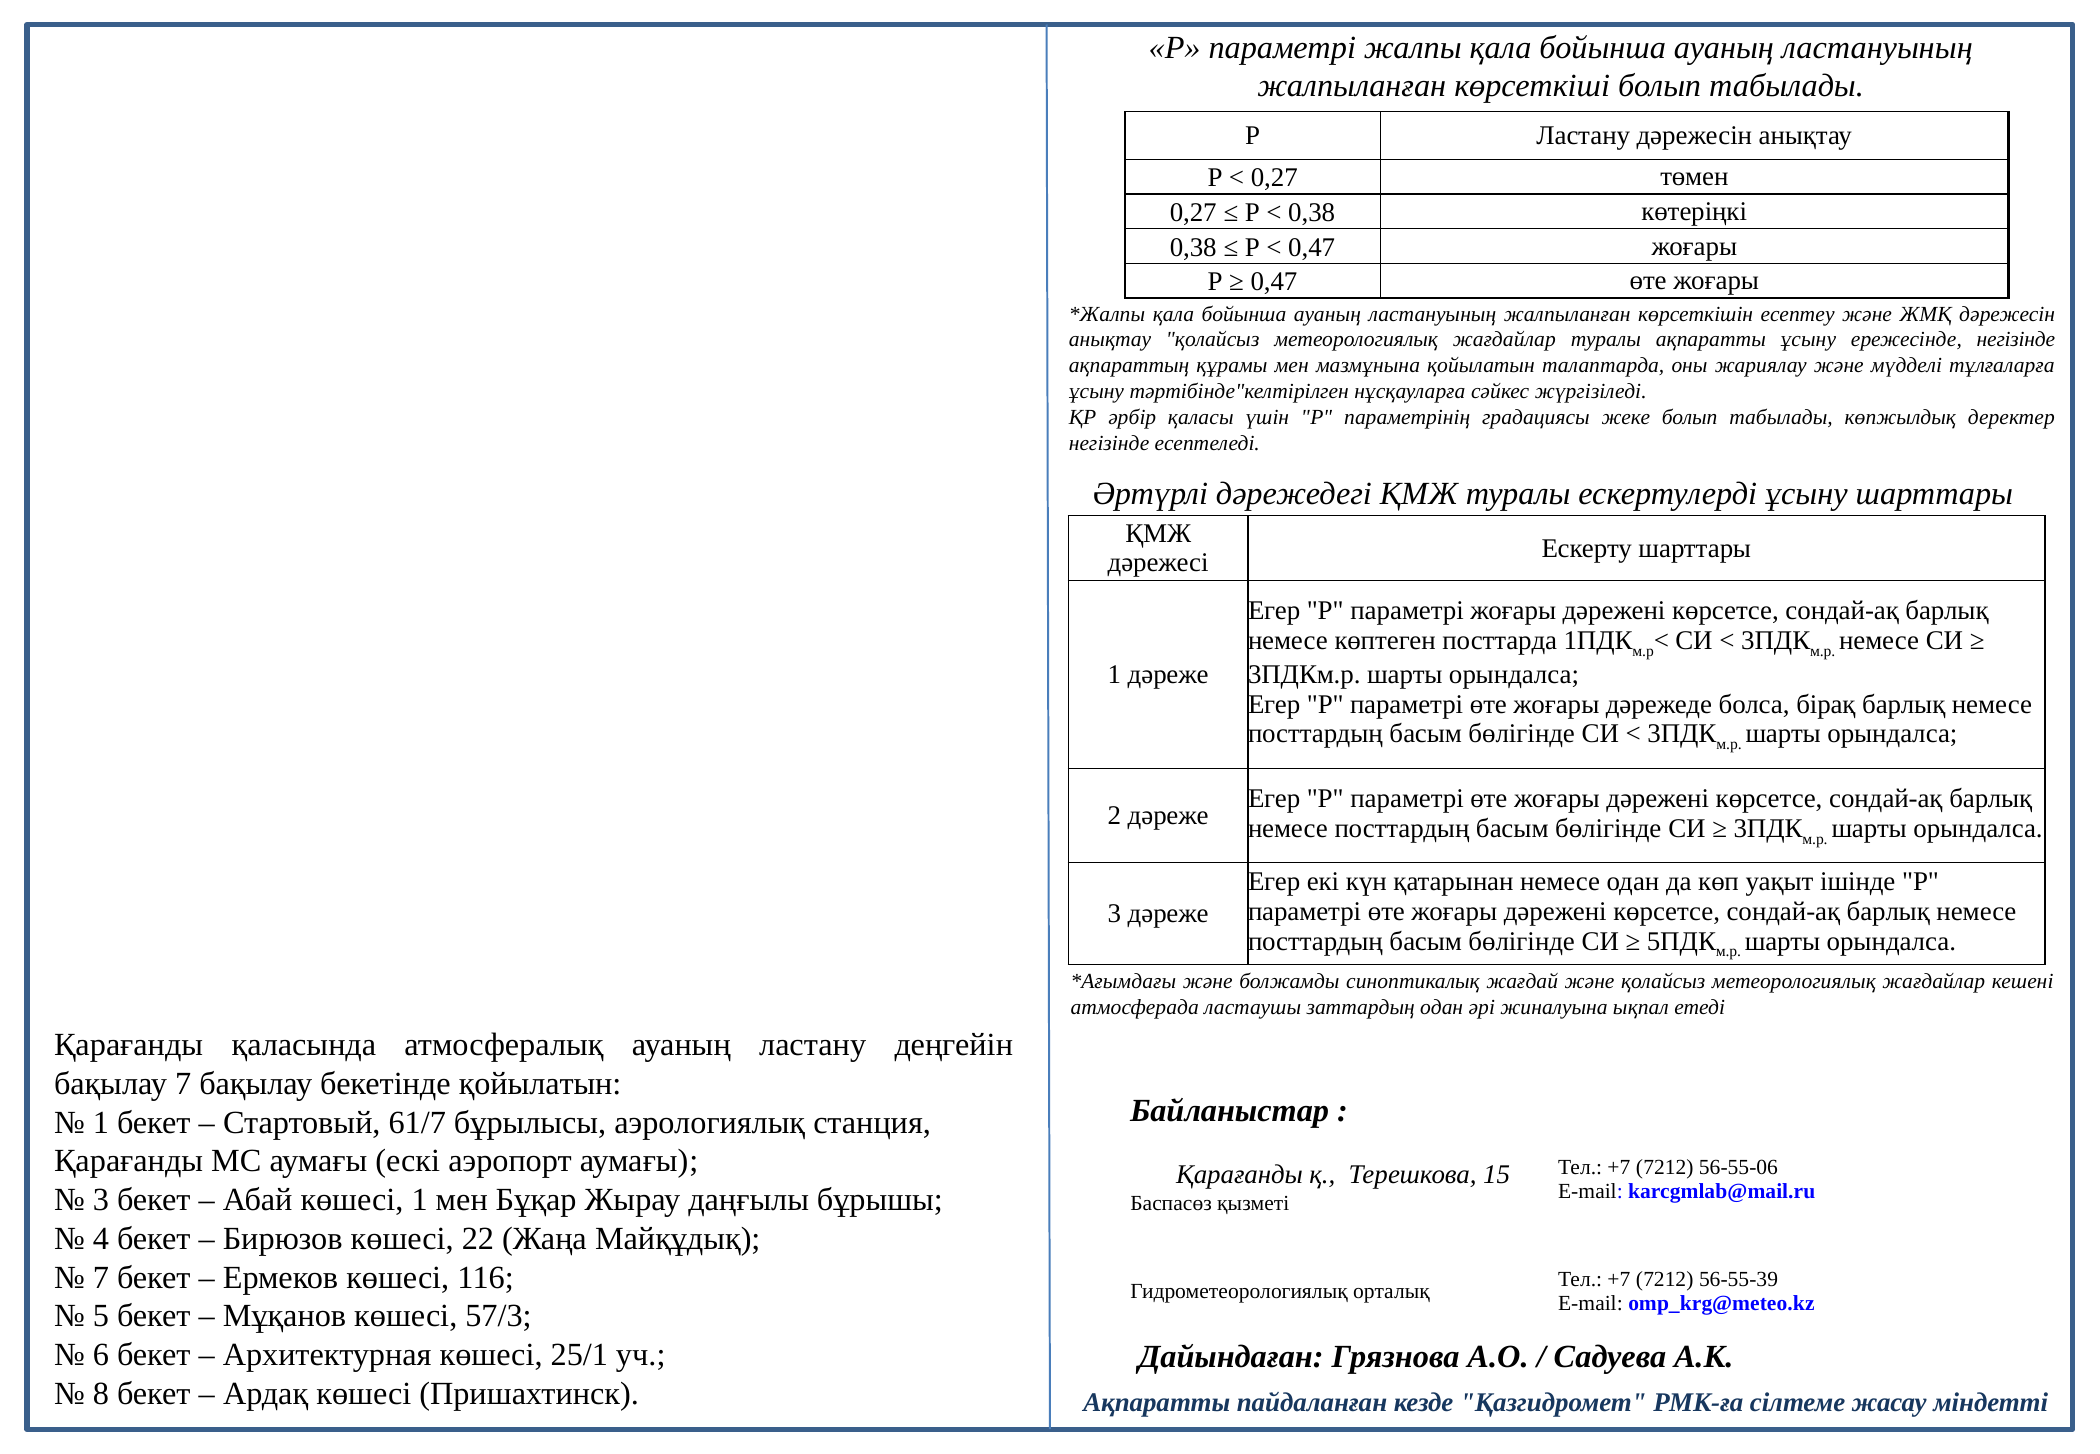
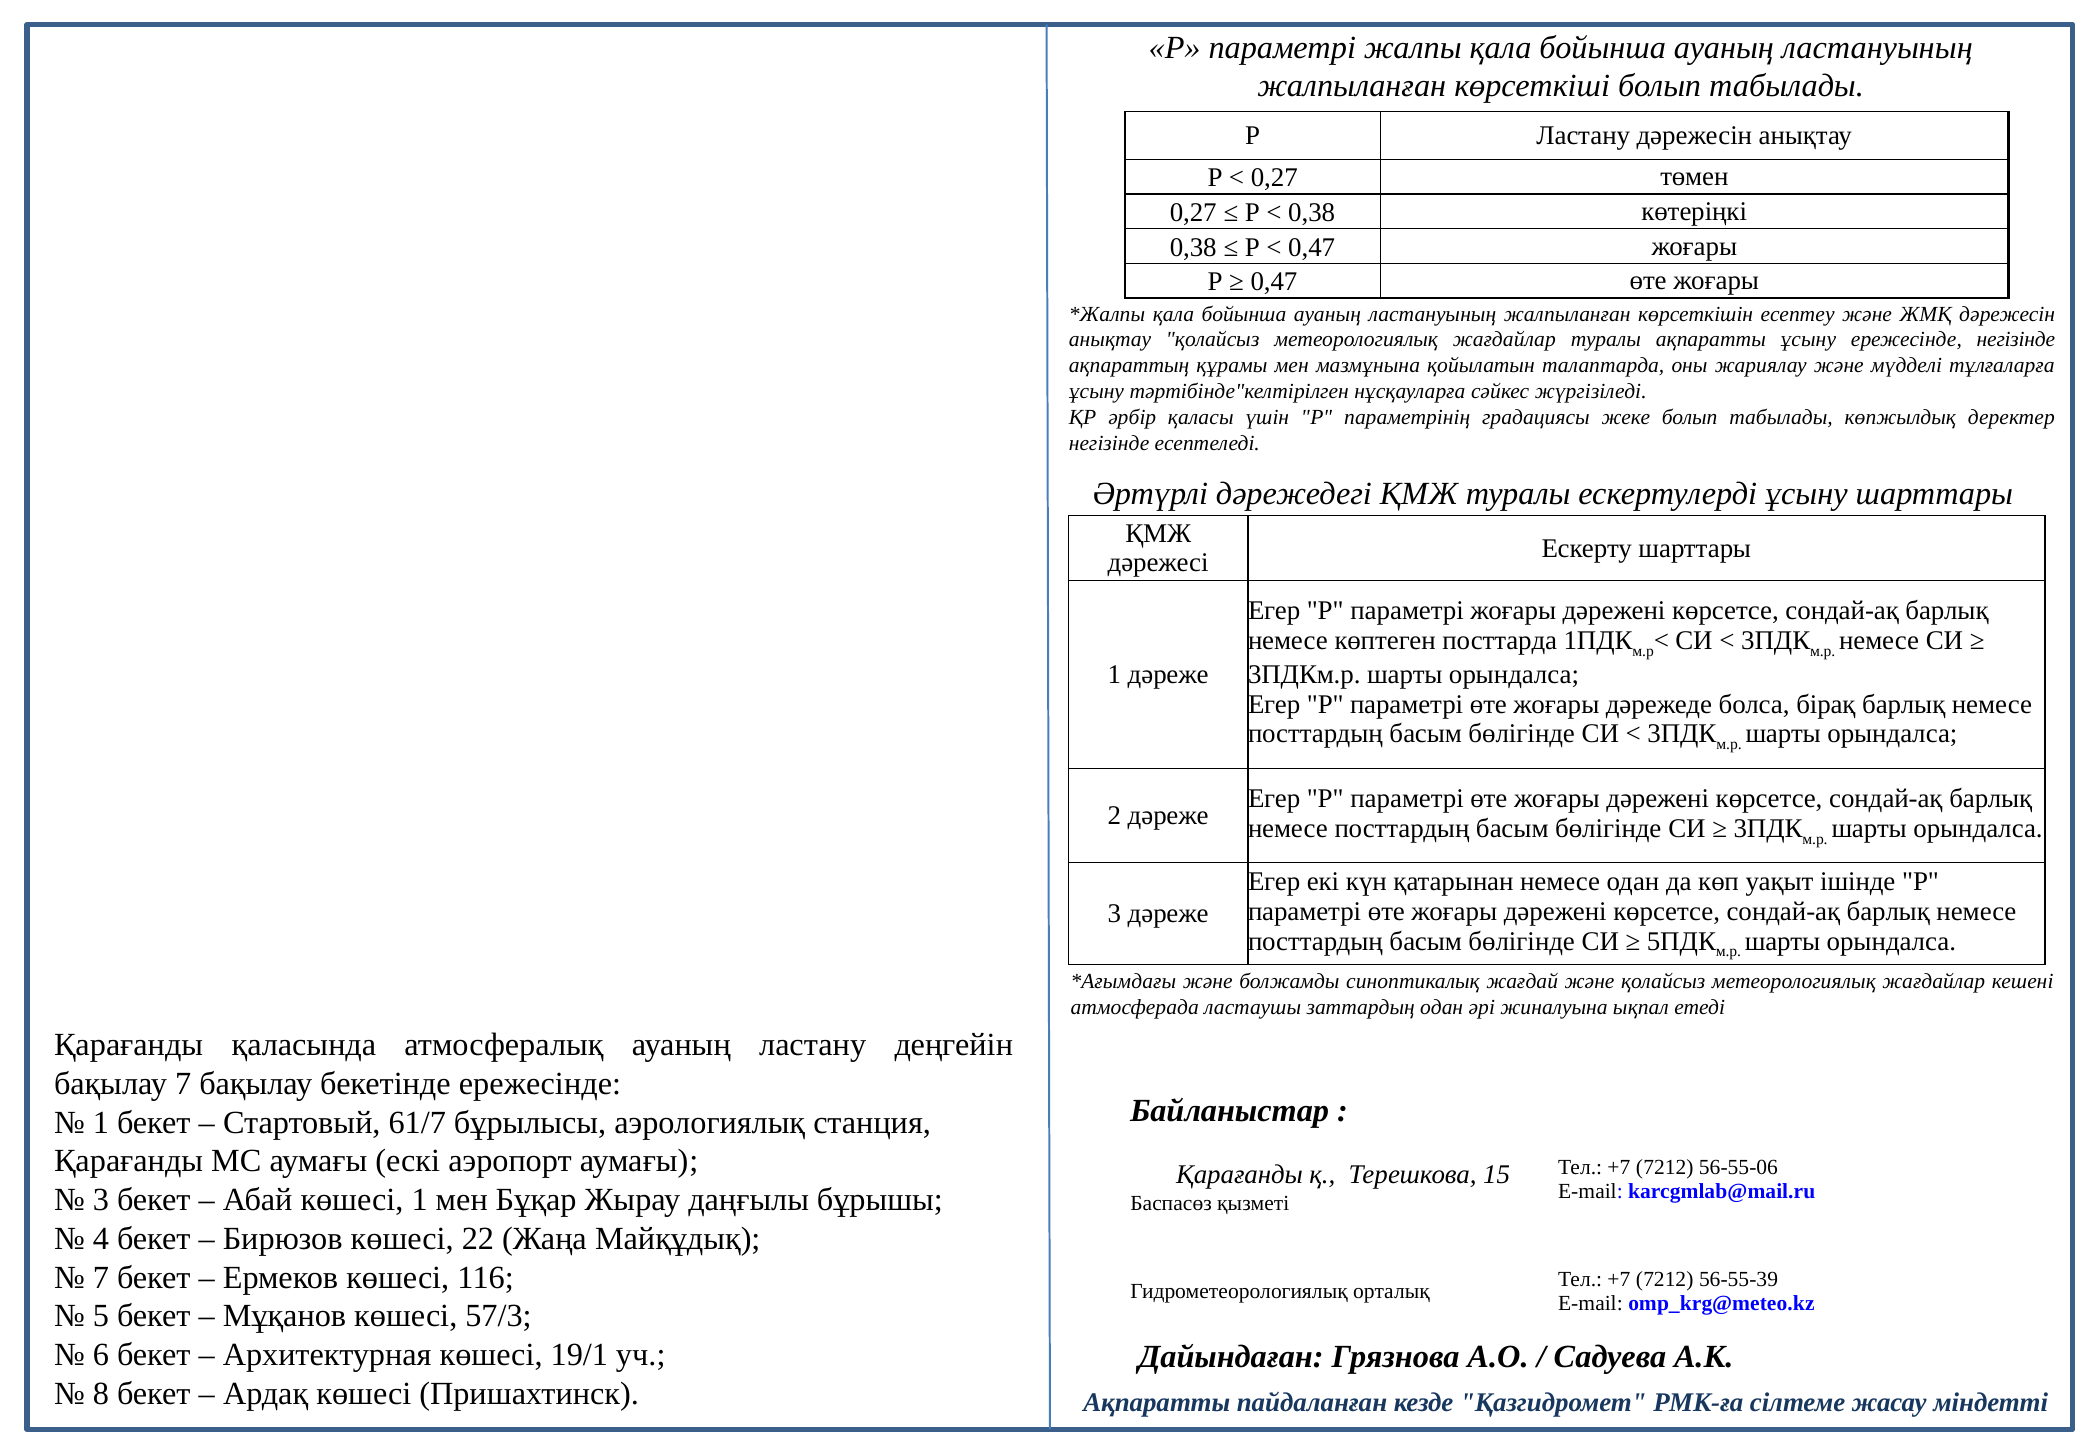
бекетінде қойылатын: қойылатын -> ережесінде (540, 1083)
25/1: 25/1 -> 19/1 (579, 1355)
